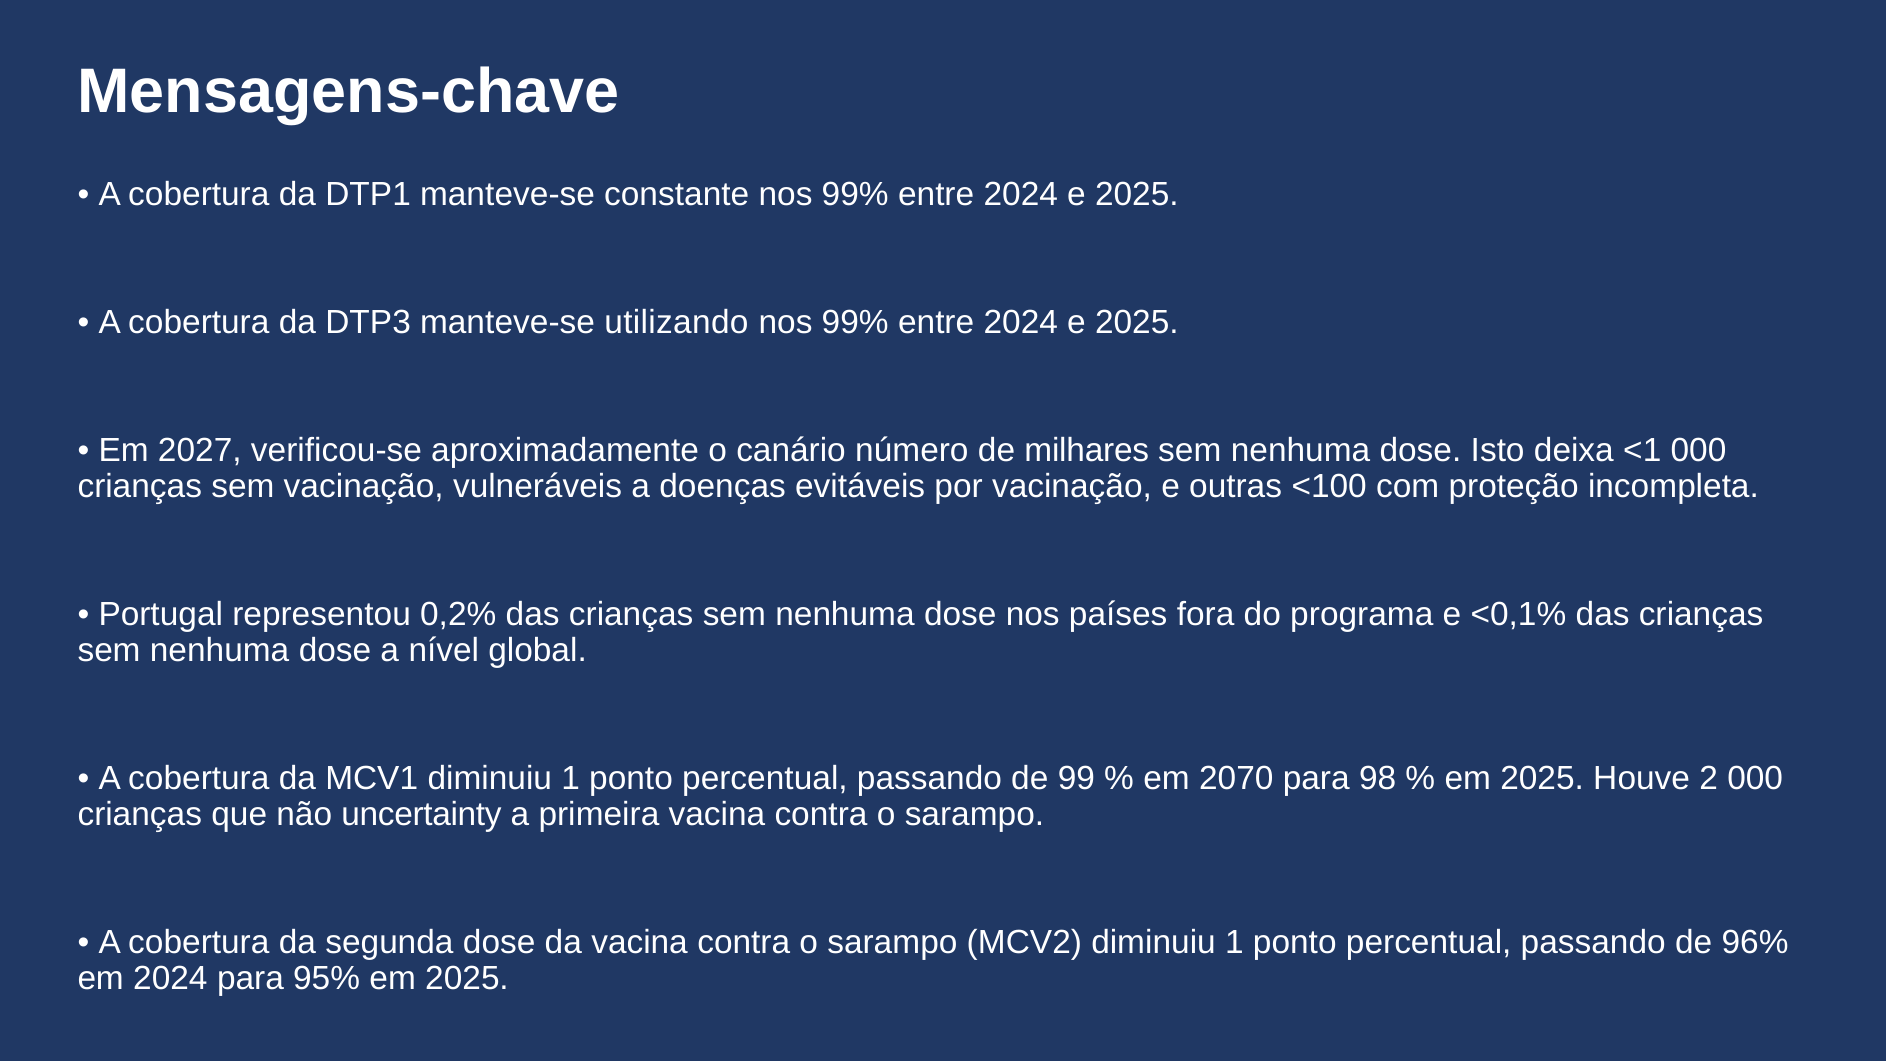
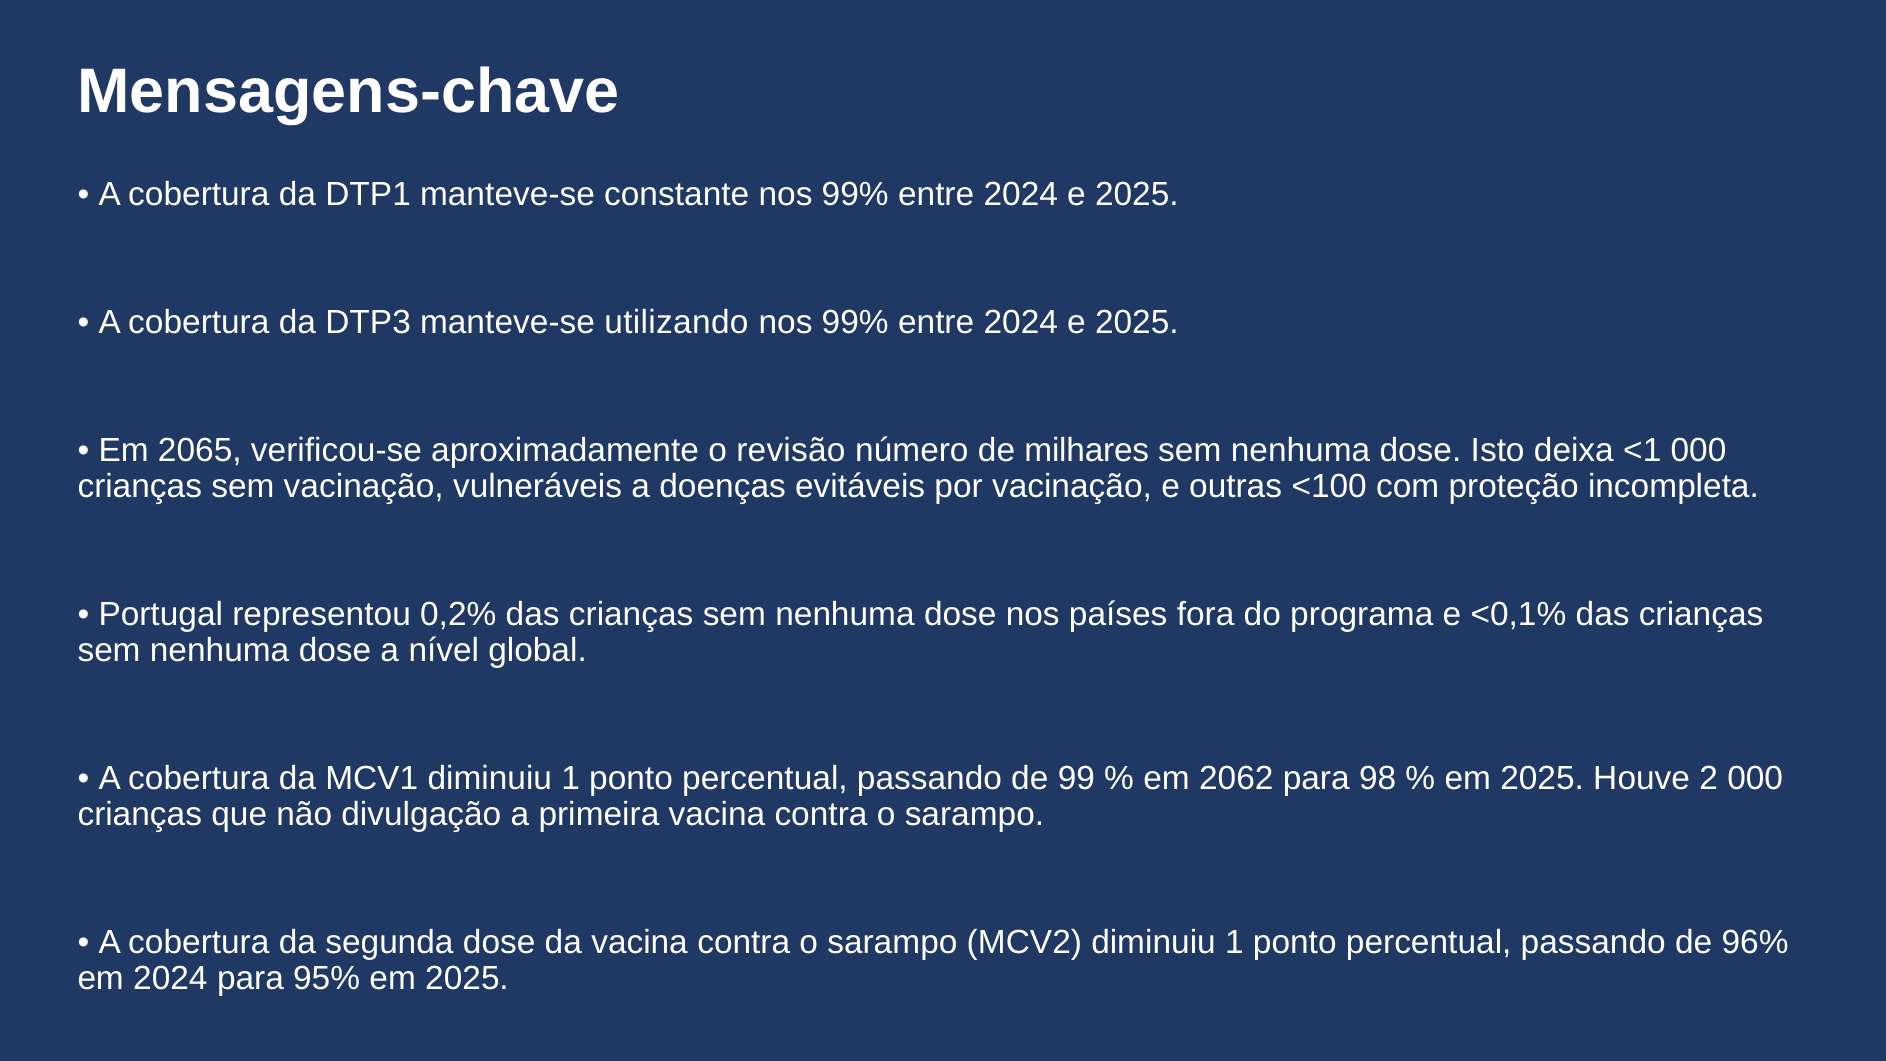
2027: 2027 -> 2065 (200, 450)
canário: canário -> revisão (791, 450)
2070: 2070 -> 2062 (1236, 778)
uncertainty: uncertainty -> divulgação (421, 814)
